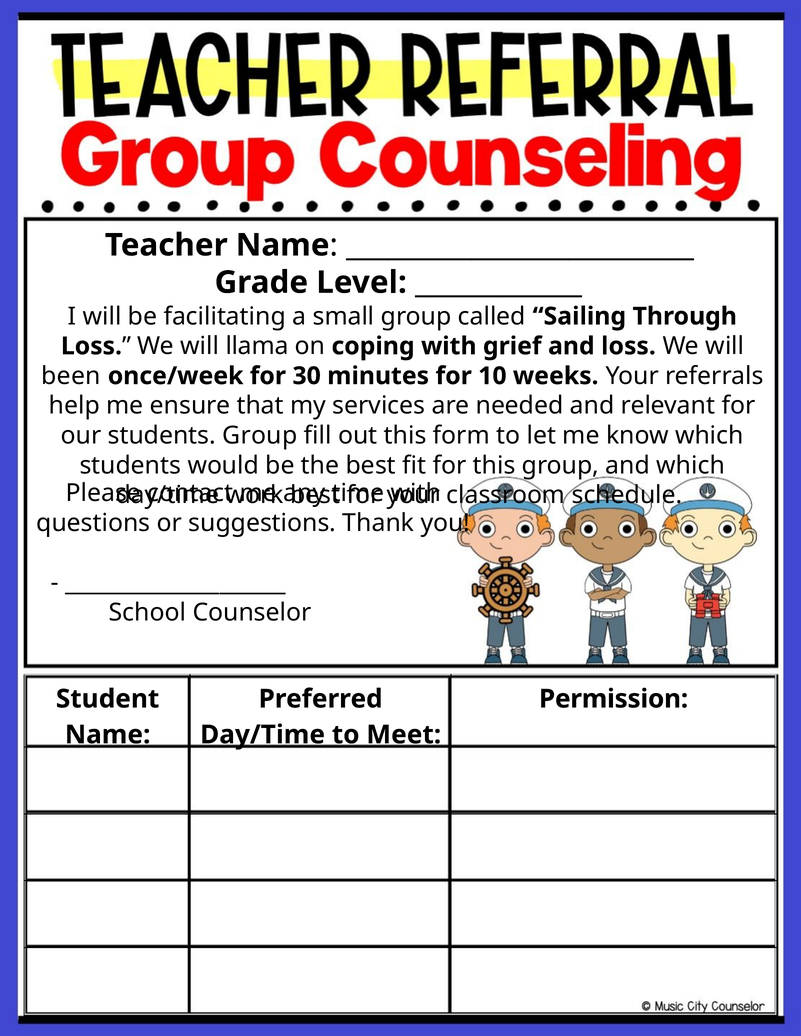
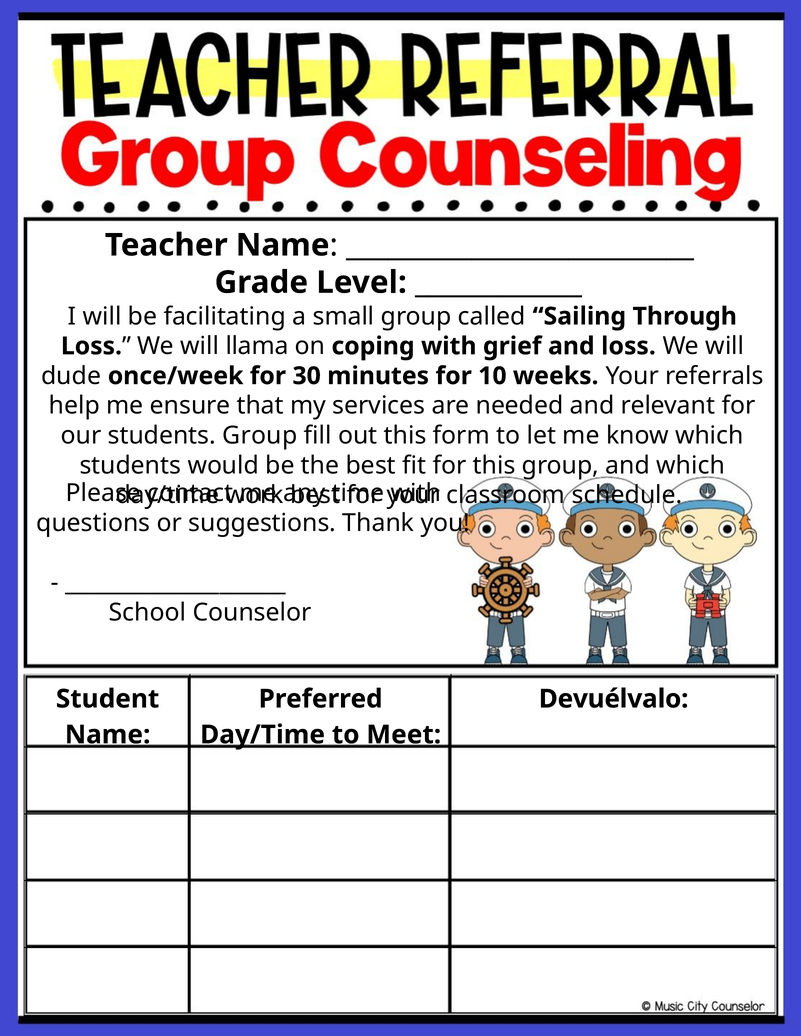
been: been -> dude (71, 376)
Permission: Permission -> Devuélvalo (614, 699)
